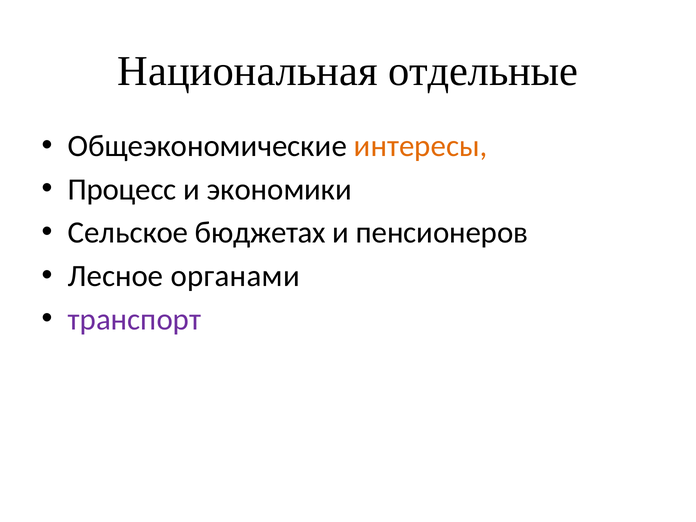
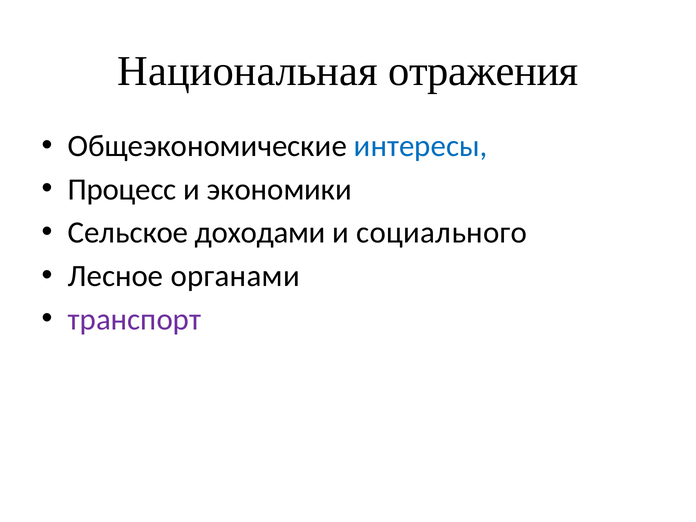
отдельные: отдельные -> отражения (483, 71)
интересы colour: orange -> blue (421, 146)
бюджетах: бюджетах -> доходами (260, 233)
пенсионеров: пенсионеров -> социального (442, 233)
